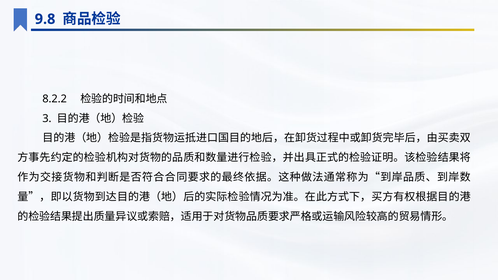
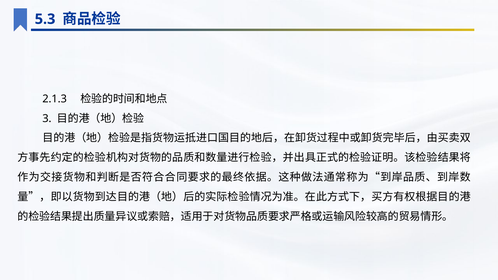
9.8: 9.8 -> 5.3 (45, 19)
8.2.2: 8.2.2 -> 2.1.3 (55, 99)
